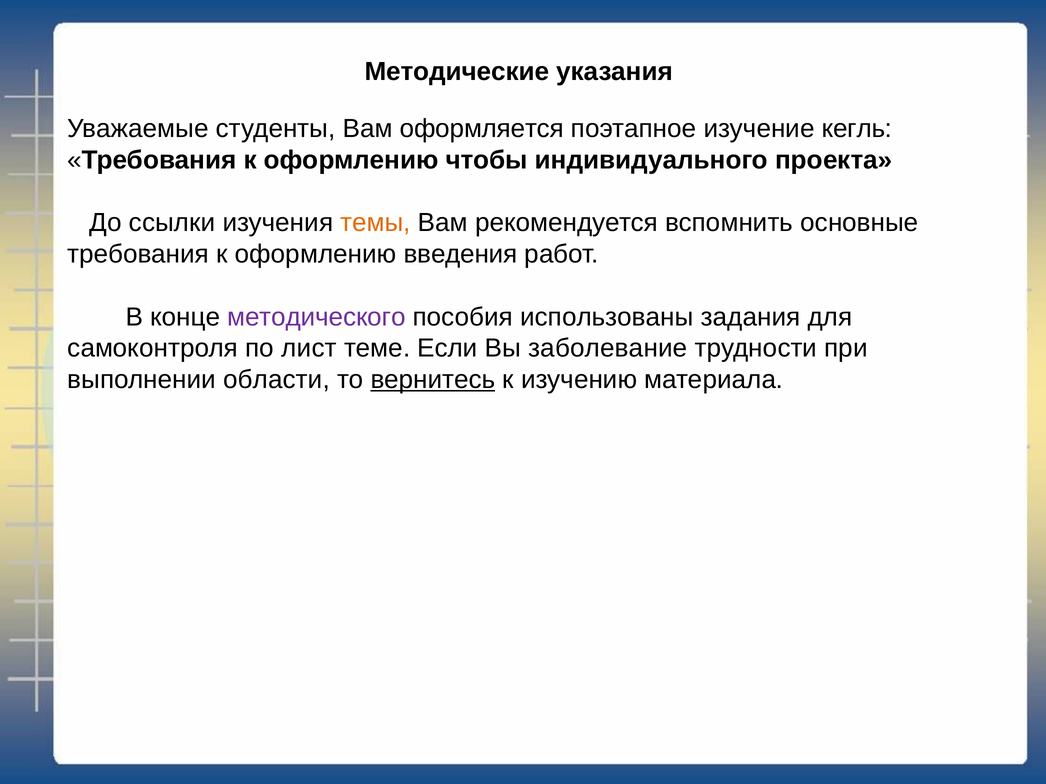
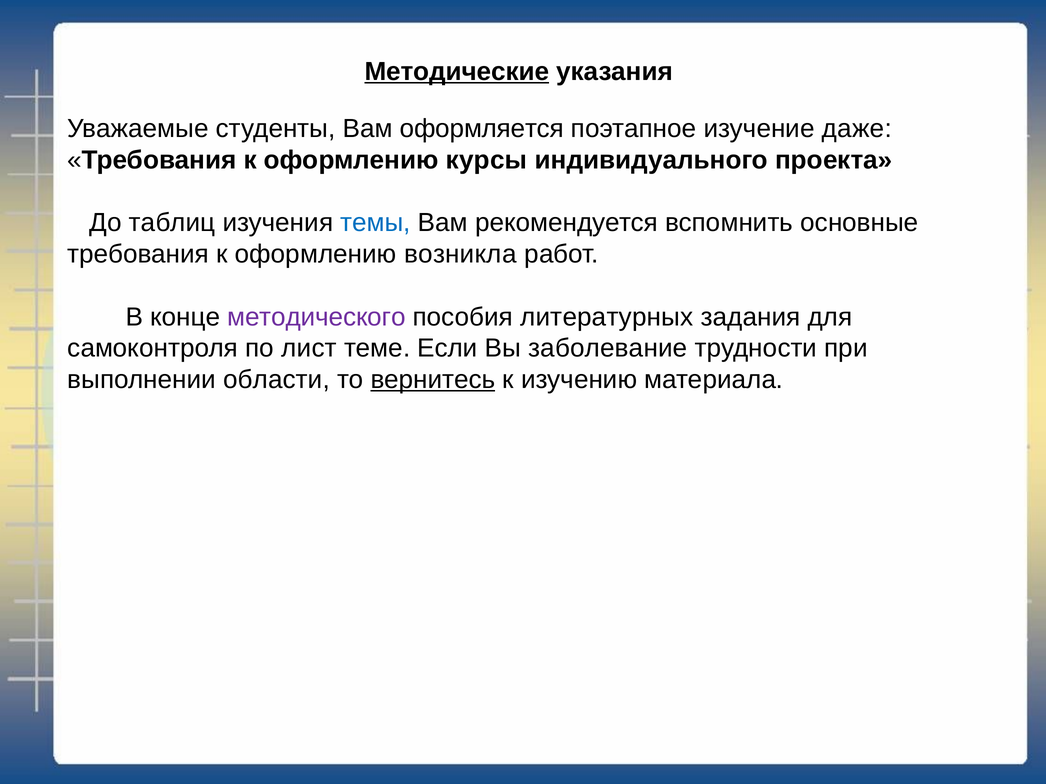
Методические underline: none -> present (457, 72)
кегль: кегль -> даже (857, 129)
чтобы: чтобы -> курсы (487, 160)
ссылки: ссылки -> таблиц (172, 223)
темы colour: orange -> blue (376, 223)
введения: введения -> возникла (460, 254)
использованы: использованы -> литературных (607, 317)
